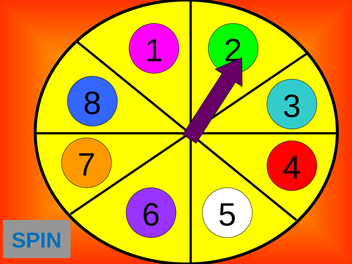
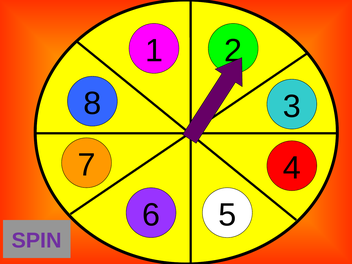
SPIN colour: blue -> purple (37, 241)
